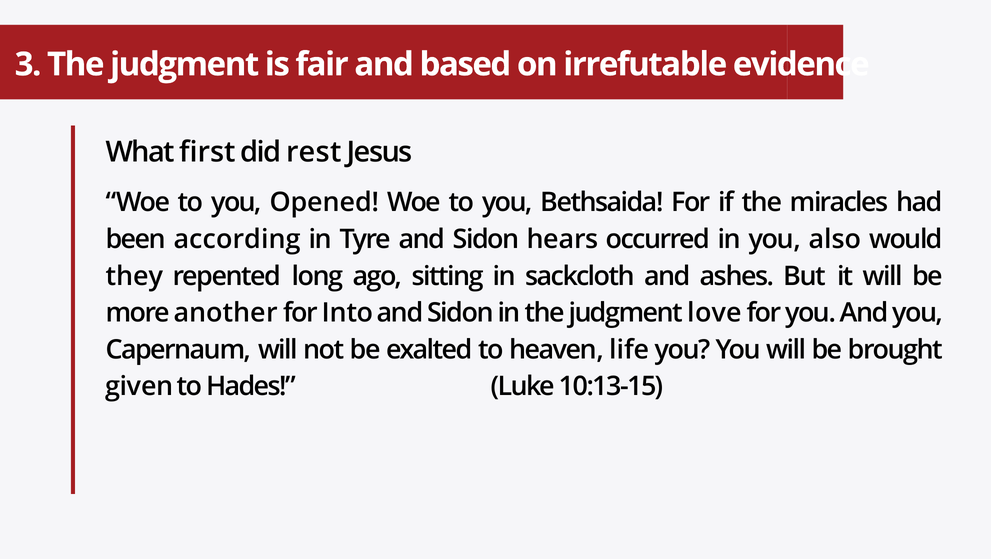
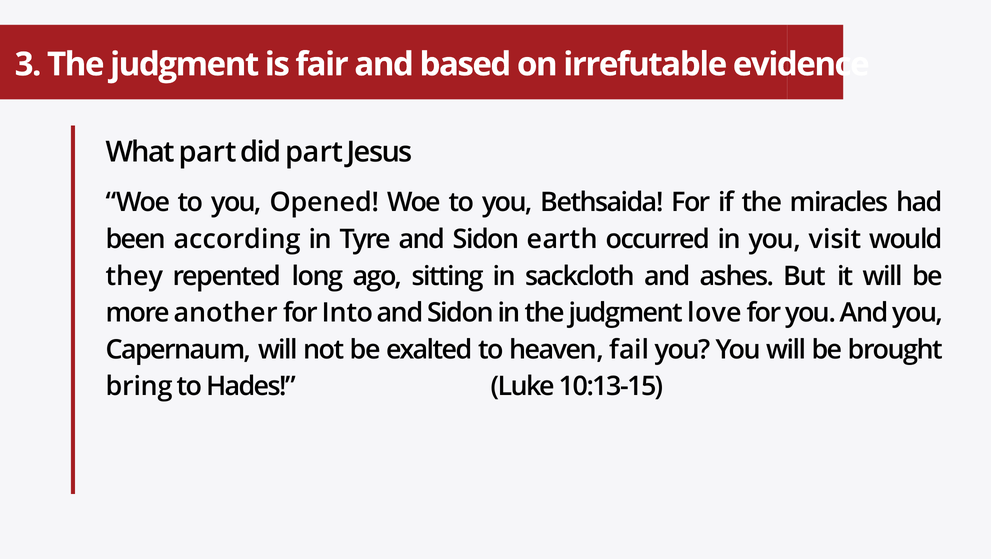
What first: first -> part (208, 152)
did rest: rest -> part (314, 152)
hears: hears -> earth (562, 239)
also: also -> visit (835, 239)
life: life -> fail (629, 350)
given: given -> bring (139, 386)
